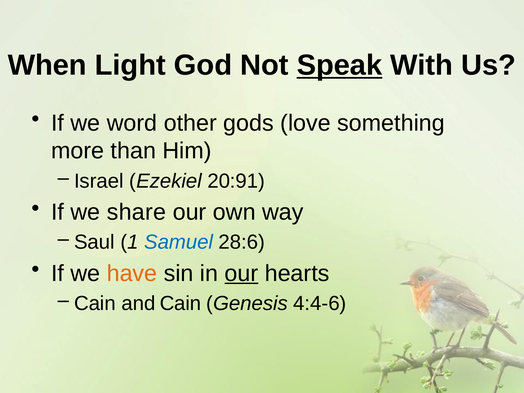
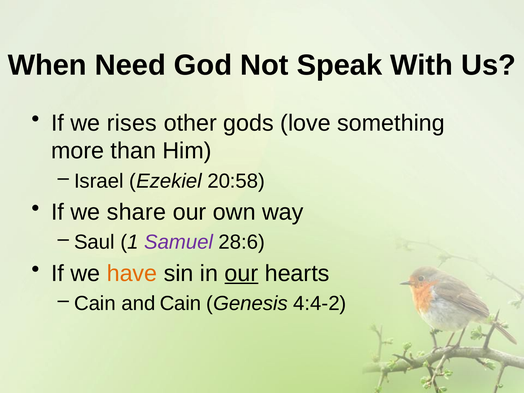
Light: Light -> Need (130, 65)
Speak underline: present -> none (339, 65)
word: word -> rises (132, 123)
20:91: 20:91 -> 20:58 (236, 181)
Samuel colour: blue -> purple (179, 242)
4:4-6: 4:4-6 -> 4:4-2 (320, 303)
